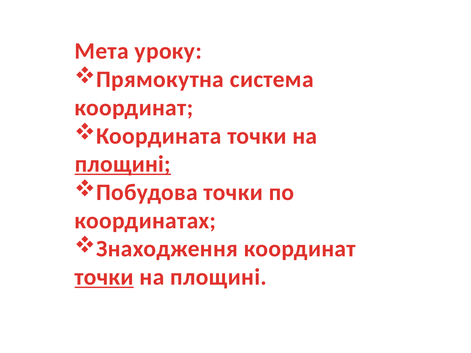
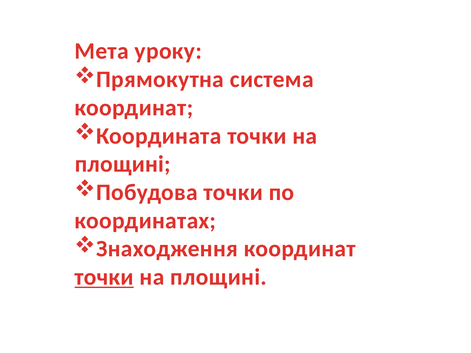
площині underline: present -> none (123, 164)
